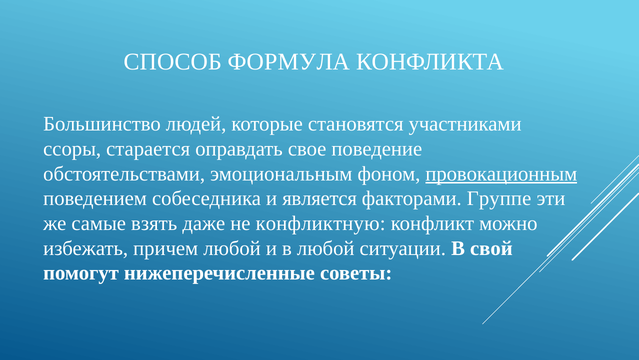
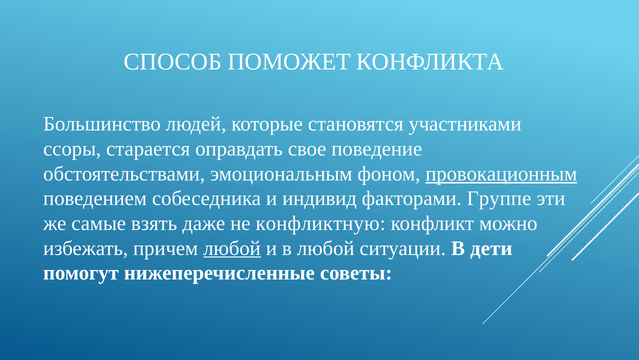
ФОРМУЛА: ФОРМУЛА -> ПОМОЖЕТ (289, 62)
является: является -> индивид (320, 198)
любой underline: none -> present (232, 248)
свой: свой -> дети (491, 248)
